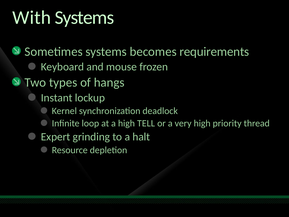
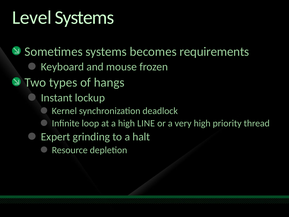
With: With -> Level (32, 18)
TELL: TELL -> LINE (146, 123)
